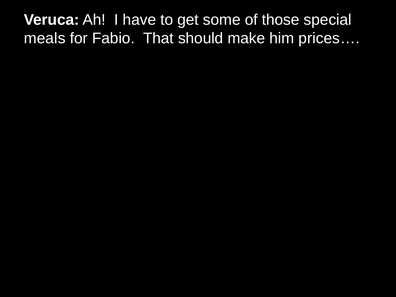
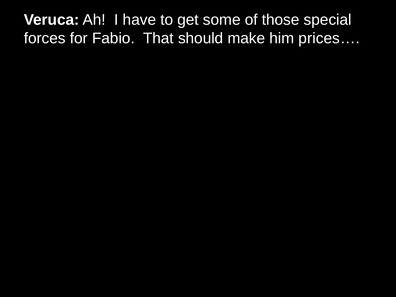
meals: meals -> forces (45, 38)
